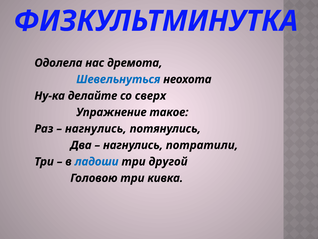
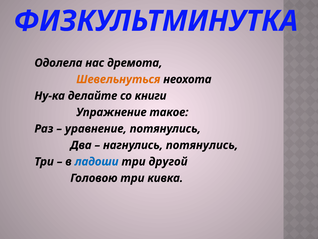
Шевельнуться colour: blue -> orange (118, 79)
сверх: сверх -> книги (151, 96)
нагнулись: нагнулись -> уравнение (96, 128)
нагнулись потратили: потратили -> потянулись (202, 145)
